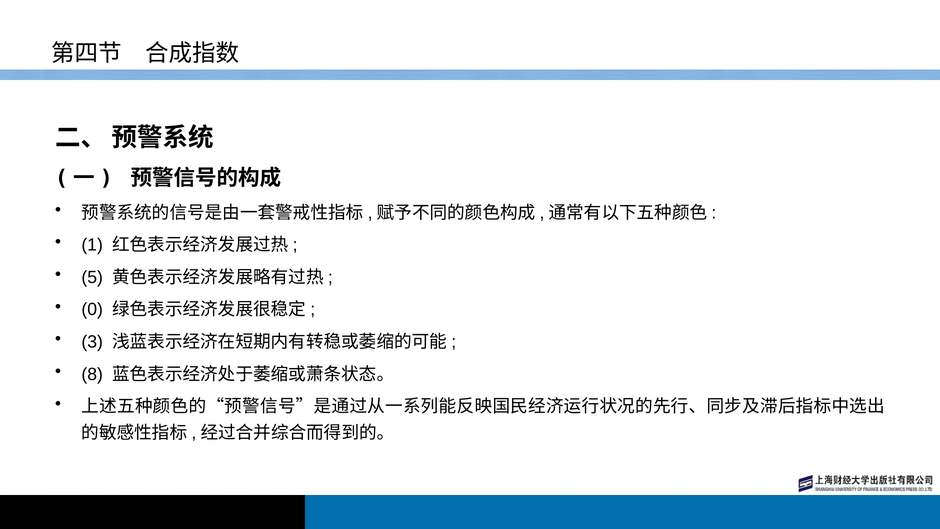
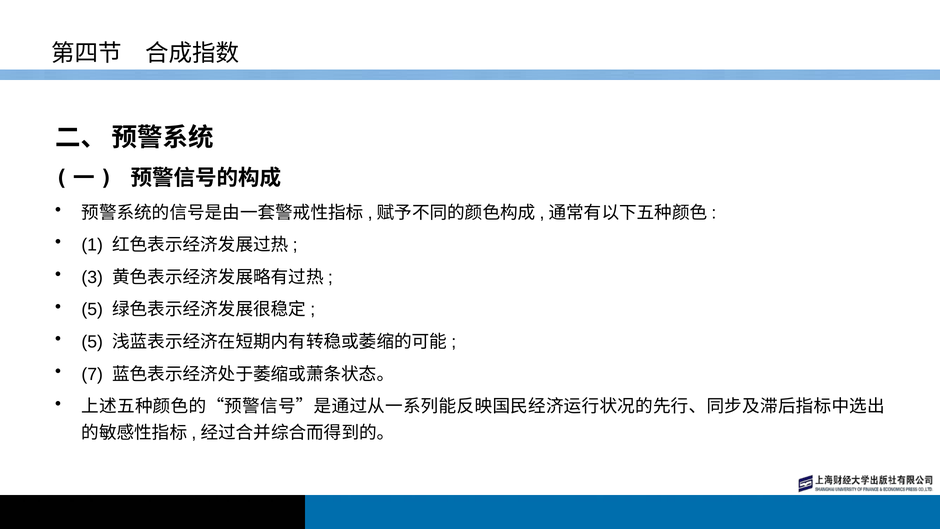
5: 5 -> 3 (92, 277)
0: 0 -> 5 (92, 310)
3: 3 -> 5 (92, 342)
8: 8 -> 7 (92, 374)
